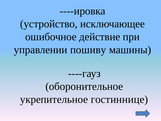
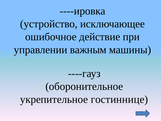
пошиву: пошиву -> важным (88, 50)
